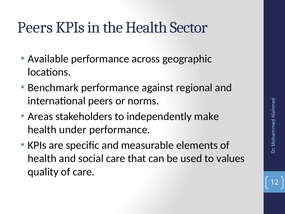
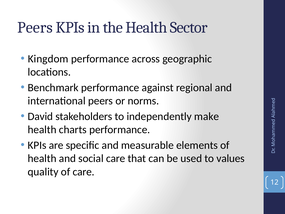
Available: Available -> Kingdom (48, 59)
Areas: Areas -> David (40, 116)
under: under -> charts (73, 130)
